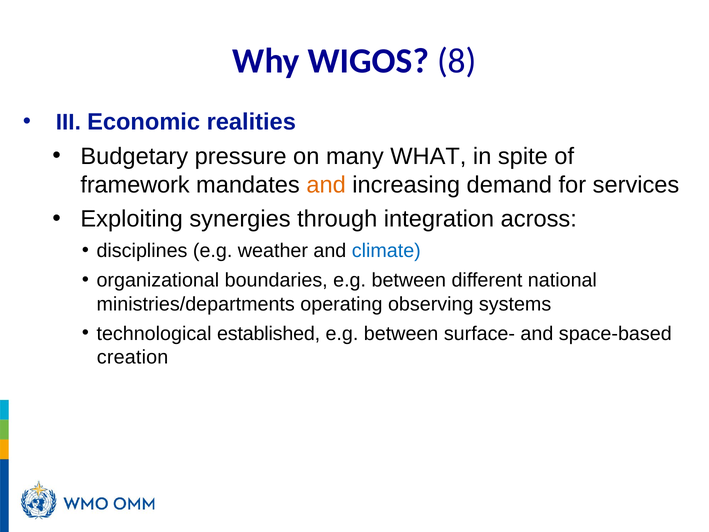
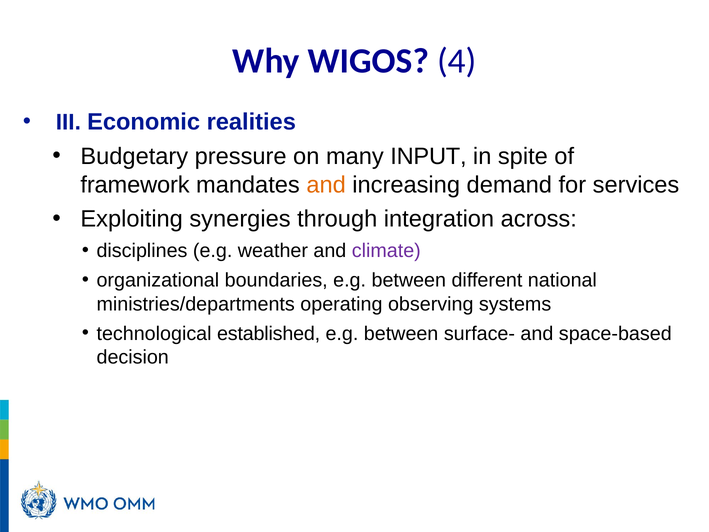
8: 8 -> 4 (457, 61)
WHAT: WHAT -> INPUT (428, 156)
climate colour: blue -> purple (386, 251)
creation: creation -> decision (133, 357)
